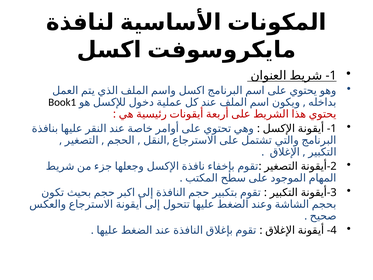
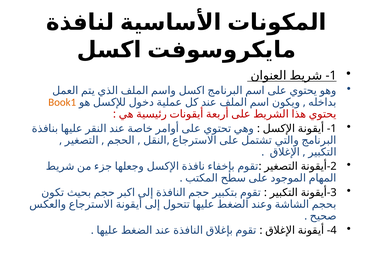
Book1 colour: black -> orange (62, 102)
